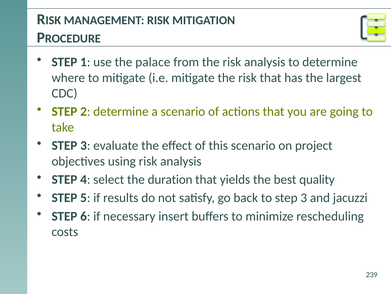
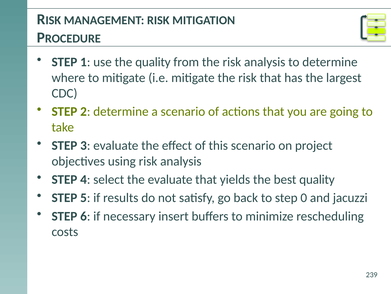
the palace: palace -> quality (153, 62)
the duration: duration -> evaluate (170, 179)
to step 3: 3 -> 0 (304, 197)
